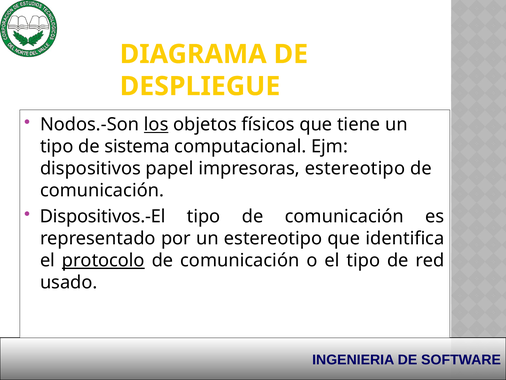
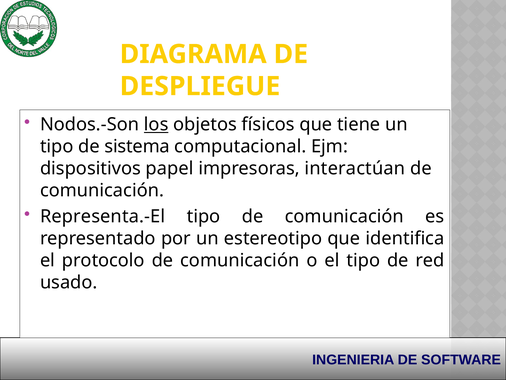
impresoras estereotipo: estereotipo -> interactúan (355, 168)
Dispositivos.-El: Dispositivos.-El -> Representa.-El (103, 216)
protocolo underline: present -> none (103, 260)
